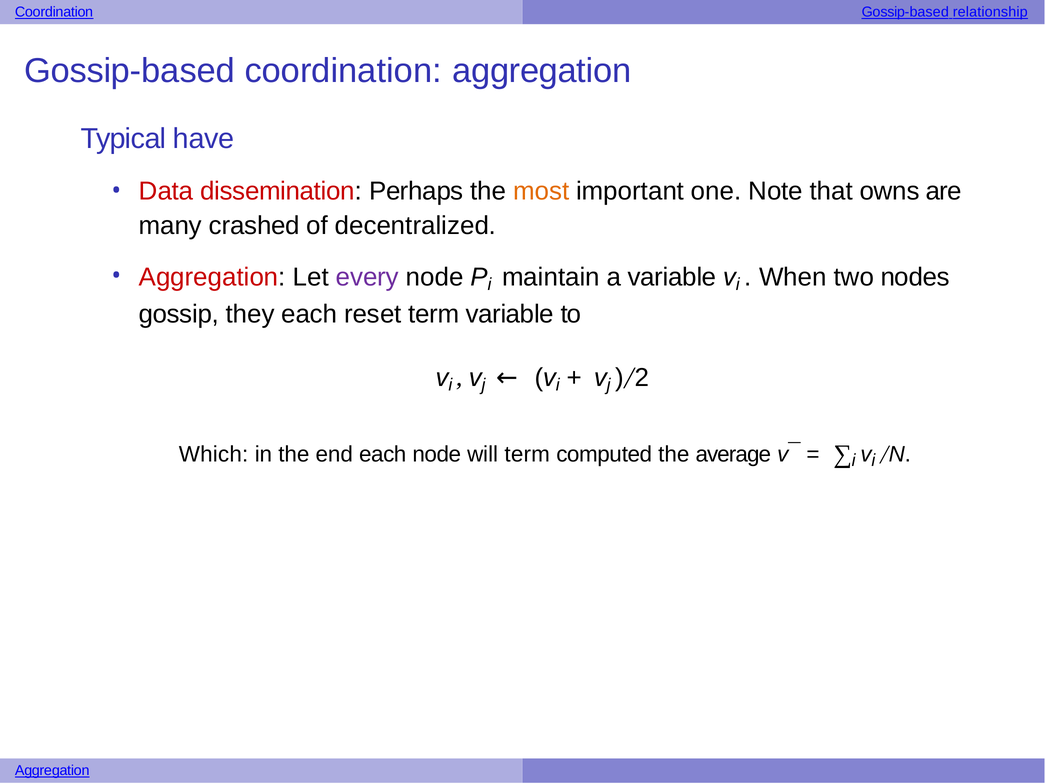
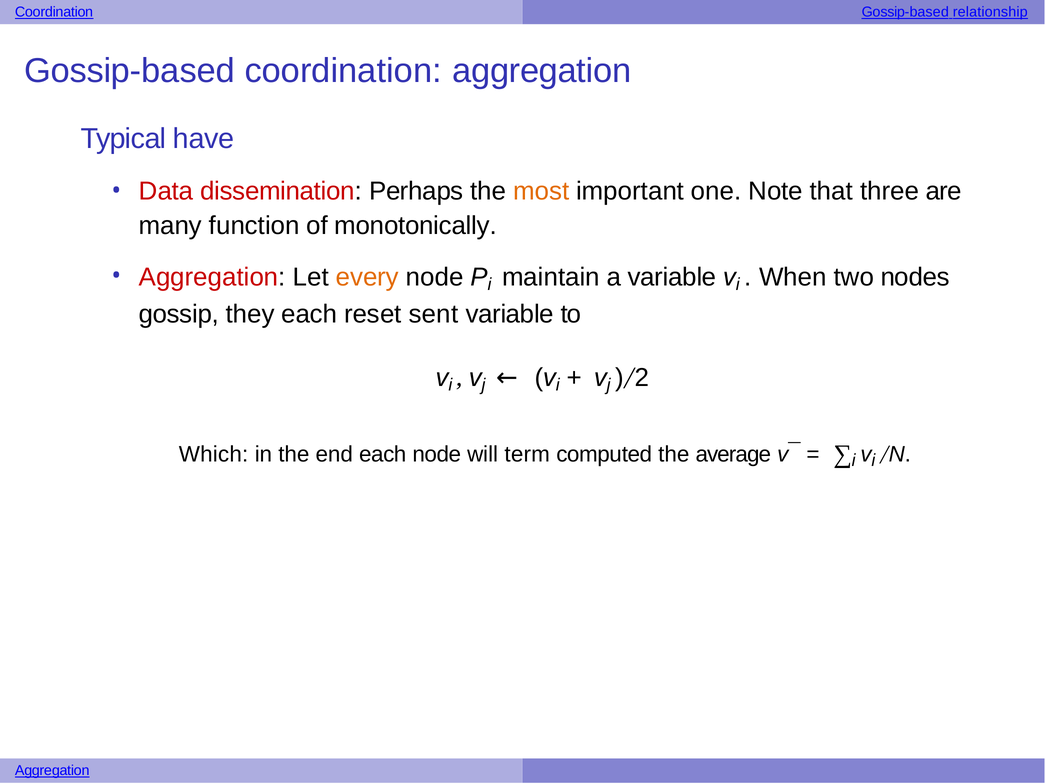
owns: owns -> three (890, 191)
crashed: crashed -> function (254, 226)
decentralized: decentralized -> monotonically (416, 226)
every colour: purple -> orange (367, 277)
reset term: term -> sent (433, 314)
